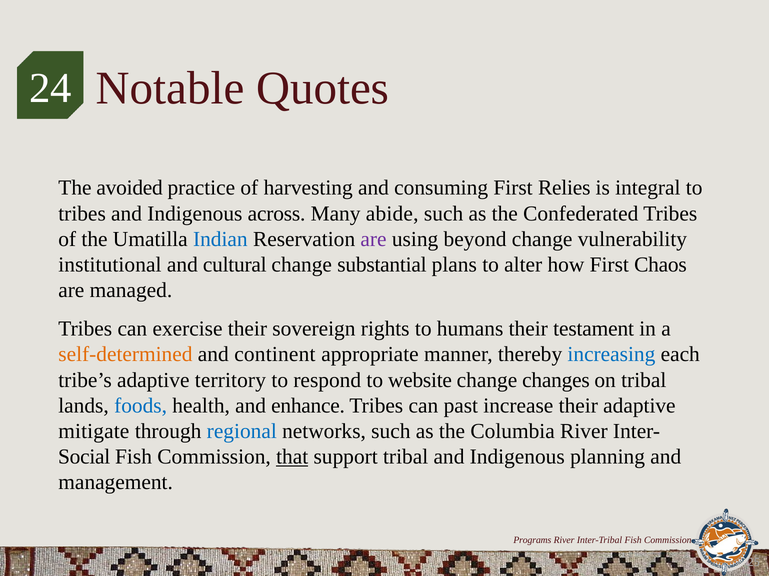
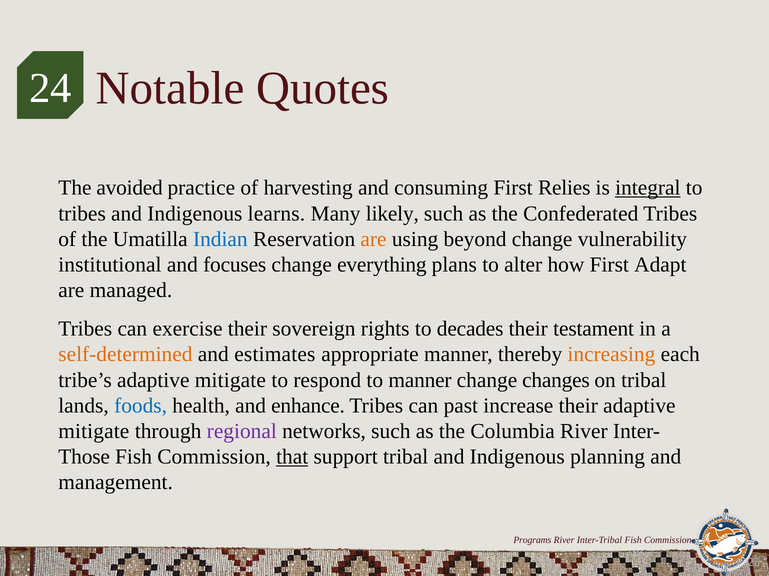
integral underline: none -> present (648, 188)
across: across -> learns (276, 214)
abide: abide -> likely (392, 214)
are colour: purple -> orange (374, 239)
cultural: cultural -> focuses (235, 265)
substantial: substantial -> everything (382, 265)
Chaos: Chaos -> Adapt (660, 265)
humans: humans -> decades (470, 329)
continent: continent -> estimates (275, 355)
increasing colour: blue -> orange (611, 355)
tribe’s adaptive territory: territory -> mitigate (230, 380)
to website: website -> manner (420, 380)
regional colour: blue -> purple (242, 432)
Social: Social -> Those (84, 457)
